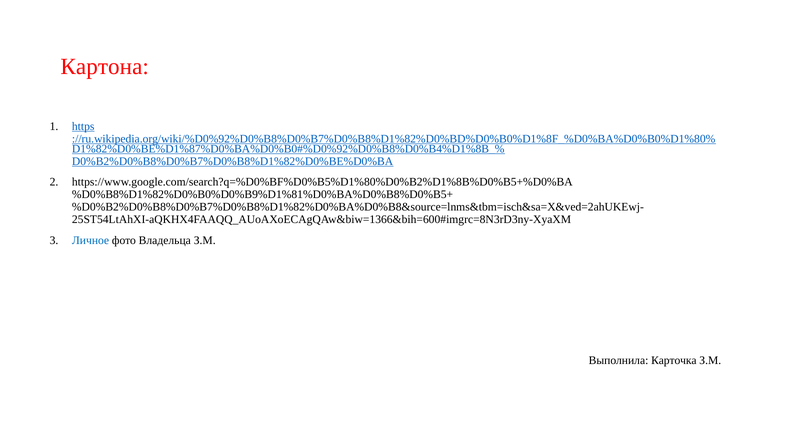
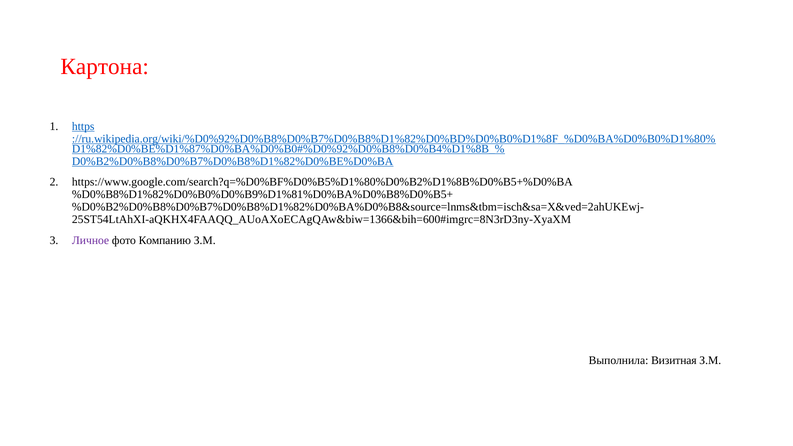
Личное colour: blue -> purple (91, 240)
Владельца: Владельца -> Компанию (165, 240)
Карточка: Карточка -> Визитная (674, 361)
